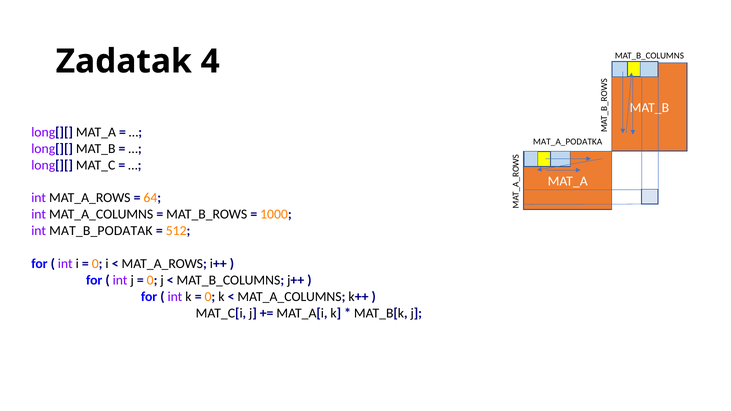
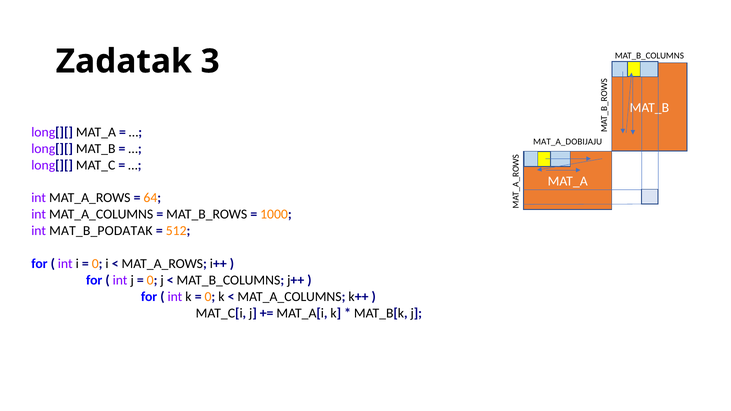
4: 4 -> 3 (210, 61)
MAT_A_PODATKA: MAT_A_PODATKA -> MAT_A_DOBIJAJU (568, 142)
